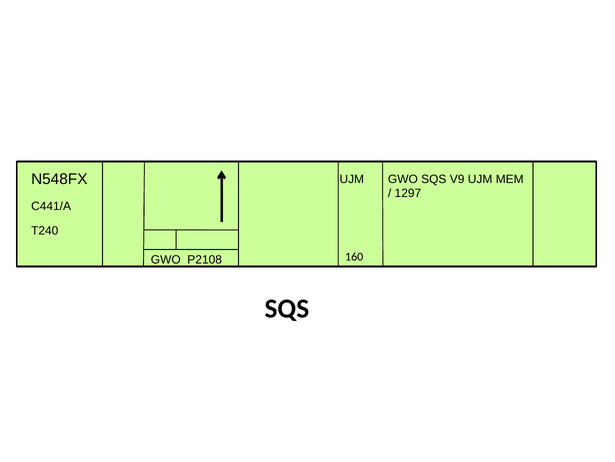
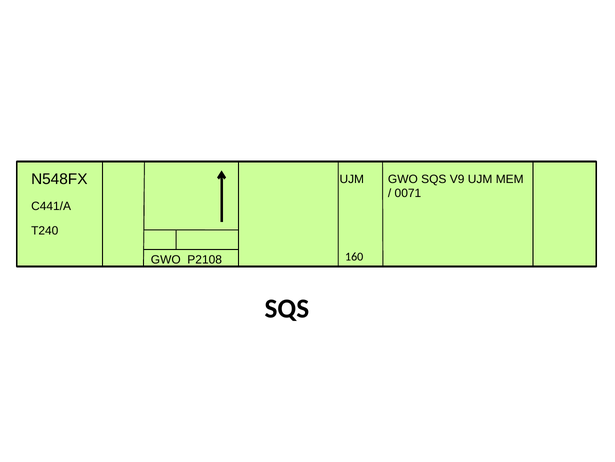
1297: 1297 -> 0071 (408, 193)
